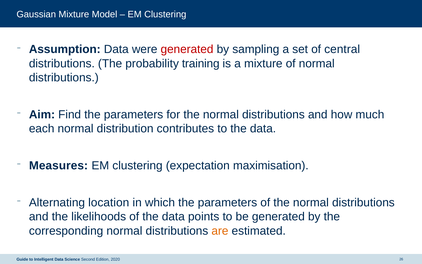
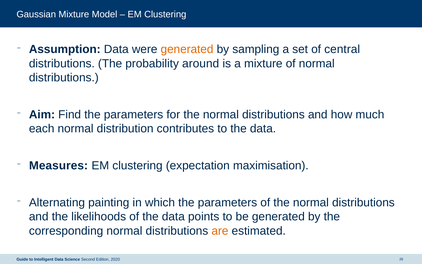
generated colour: red -> orange (187, 49)
training: training -> around (201, 63)
location: location -> painting (109, 202)
